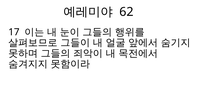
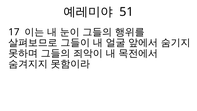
62: 62 -> 51 (126, 12)
